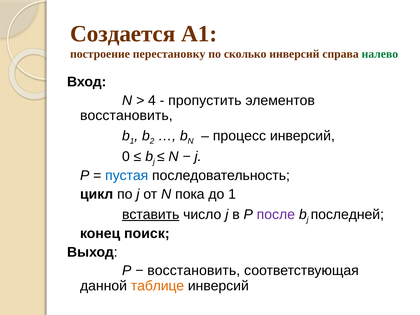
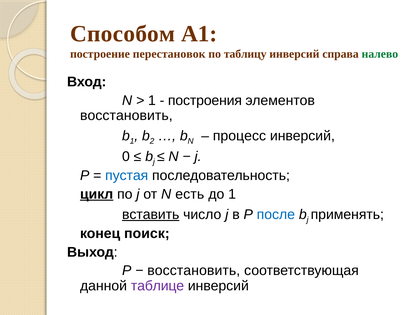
Создается: Создается -> Способом (123, 34)
перестановку: перестановку -> перестановок (169, 54)
сколько: сколько -> таблицу (245, 54)
4: 4 -> 1 (152, 100)
пропустить: пропустить -> построения (205, 100)
цикл underline: none -> present (97, 194)
пока: пока -> есть (190, 194)
после colour: purple -> blue (276, 214)
последней: последней -> применять (347, 214)
таблице colour: orange -> purple (158, 286)
